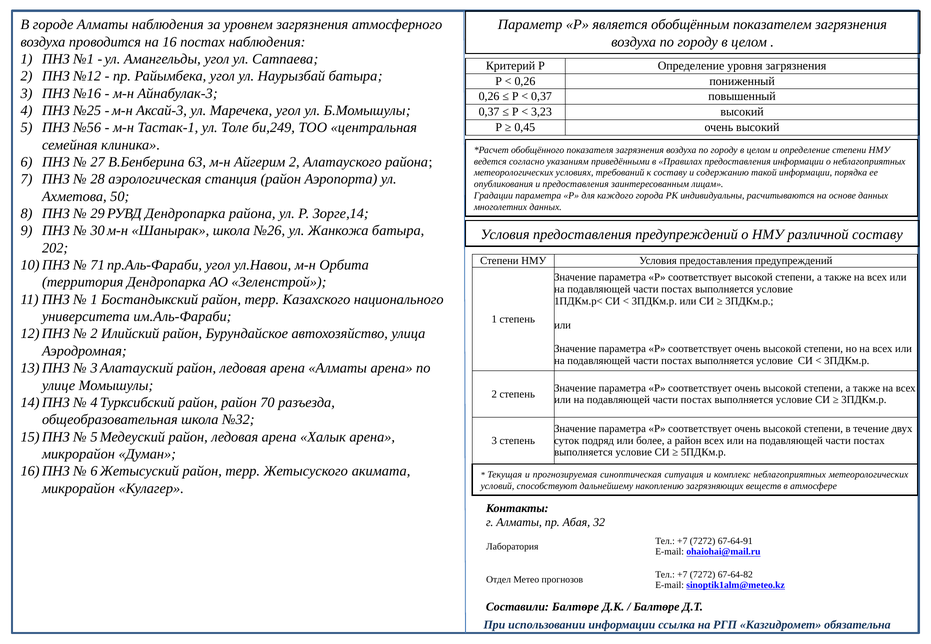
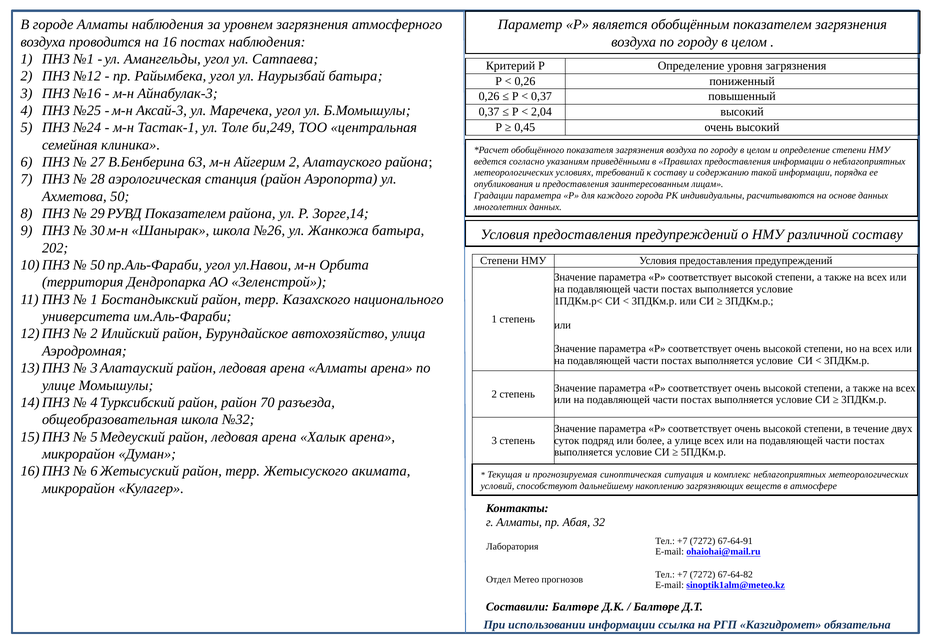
3,23: 3,23 -> 2,04 (541, 112)
№56: №56 -> №24 (87, 128)
РУВД Дендропарка: Дендропарка -> Показателем (185, 214)
71: 71 -> 50 (98, 265)
а район: район -> улице (688, 441)
